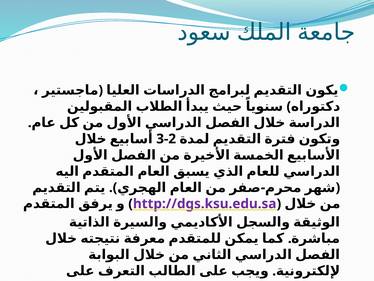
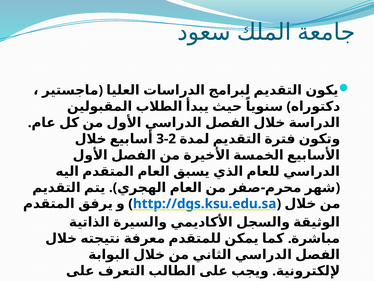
http://dgs.ksu.edu.sa colour: purple -> blue (205, 203)
